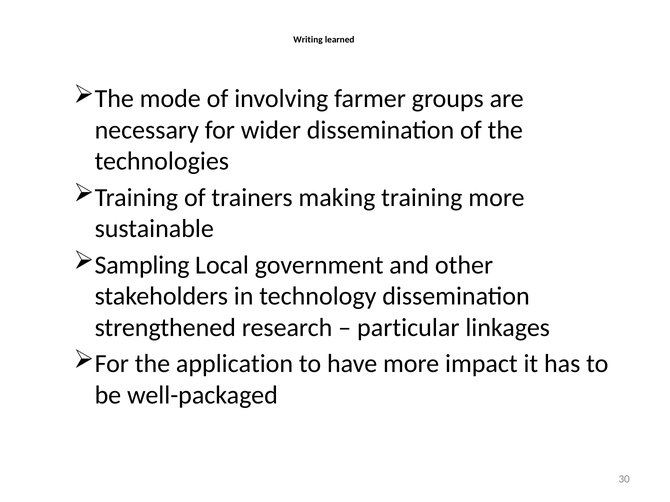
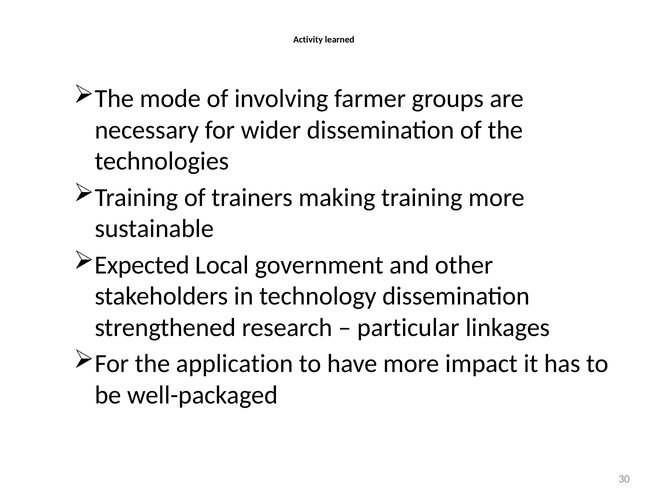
Writing: Writing -> Activity (308, 40)
Sampling: Sampling -> Expected (142, 265)
